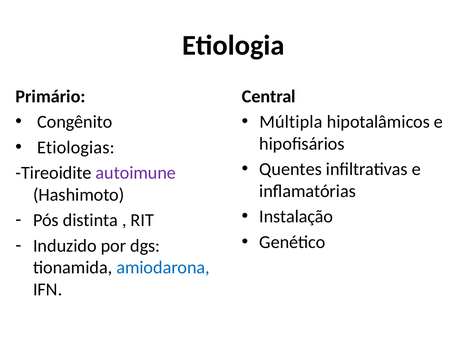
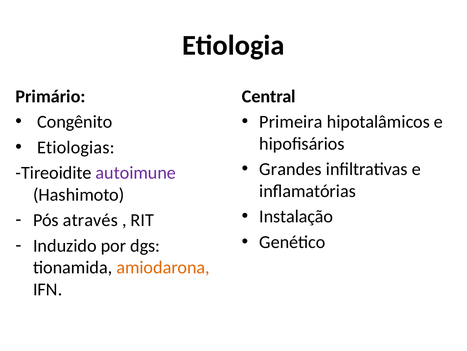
Múltipla: Múltipla -> Primeira (291, 122)
Quentes: Quentes -> Grandes (291, 169)
distinta: distinta -> através (90, 220)
amiodarona colour: blue -> orange (163, 267)
